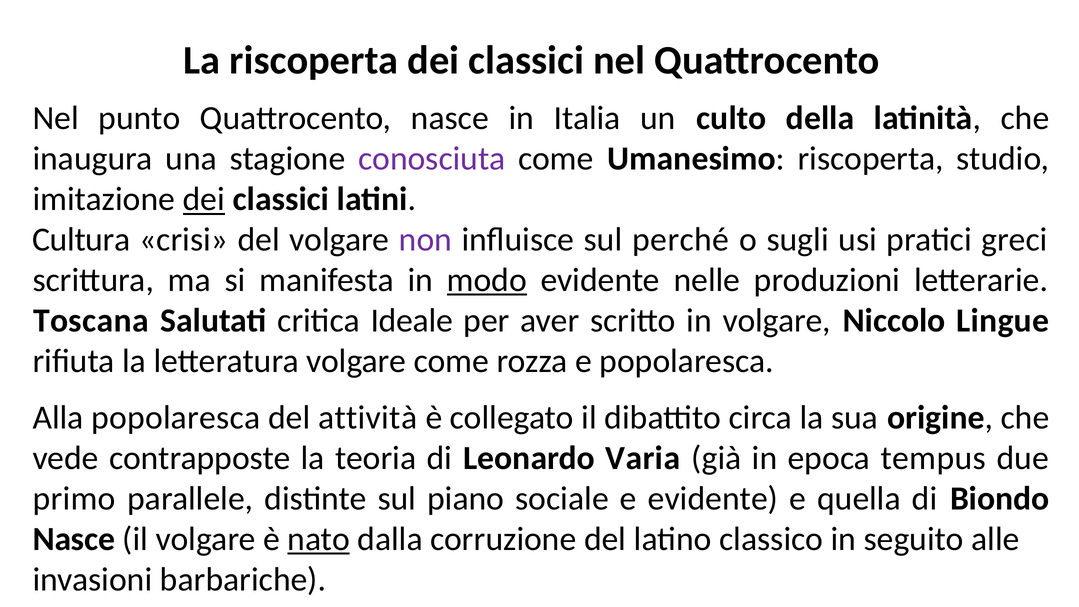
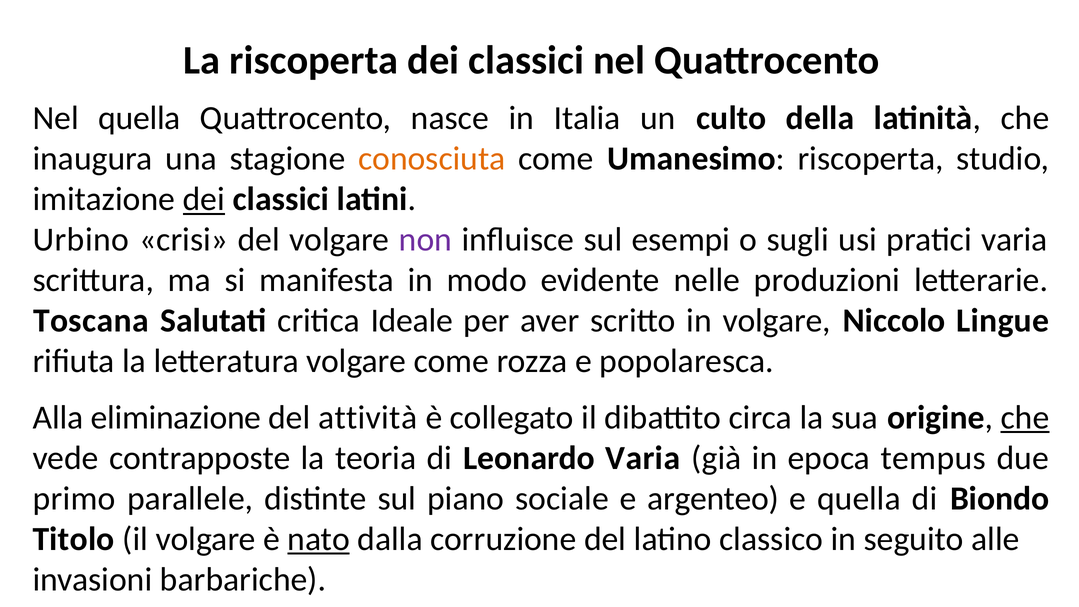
Nel punto: punto -> quella (139, 118)
conosciuta colour: purple -> orange (432, 159)
Cultura: Cultura -> Urbino (81, 240)
perché: perché -> esempi (681, 240)
pratici greci: greci -> varia (1015, 240)
modo underline: present -> none (487, 280)
Alla popolaresca: popolaresca -> eliminazione (176, 418)
che underline: none -> present (1025, 418)
e evidente: evidente -> argenteo (713, 499)
Nasce: Nasce -> Titolo (74, 539)
